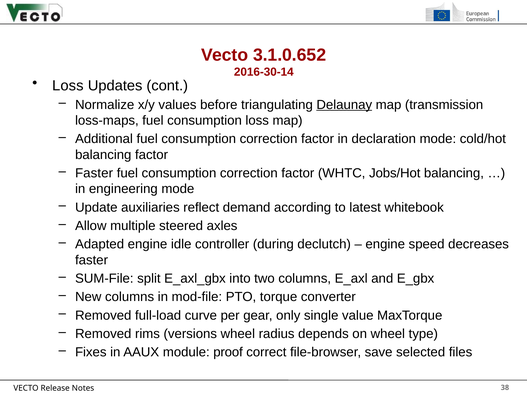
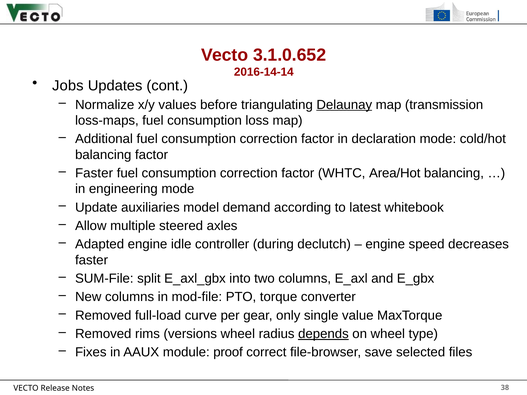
2016-30-14: 2016-30-14 -> 2016-14-14 (264, 72)
Loss: Loss -> Jobs (68, 86)
Jobs/Hot: Jobs/Hot -> Area/Hot (395, 173)
reflect: reflect -> model (201, 208)
depends underline: none -> present (323, 334)
